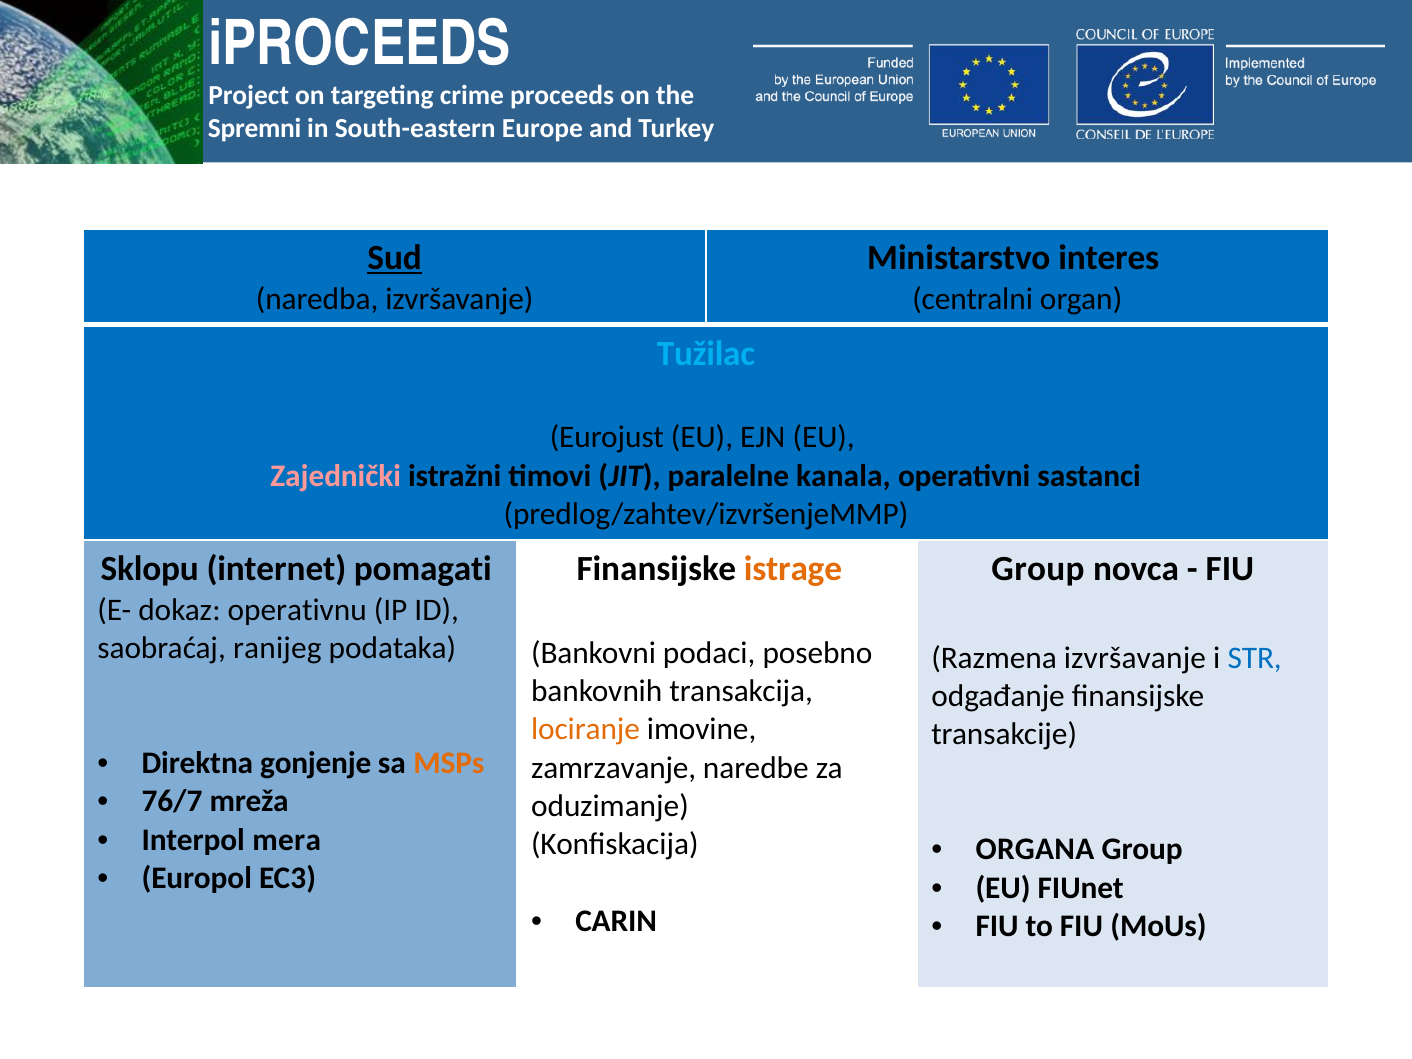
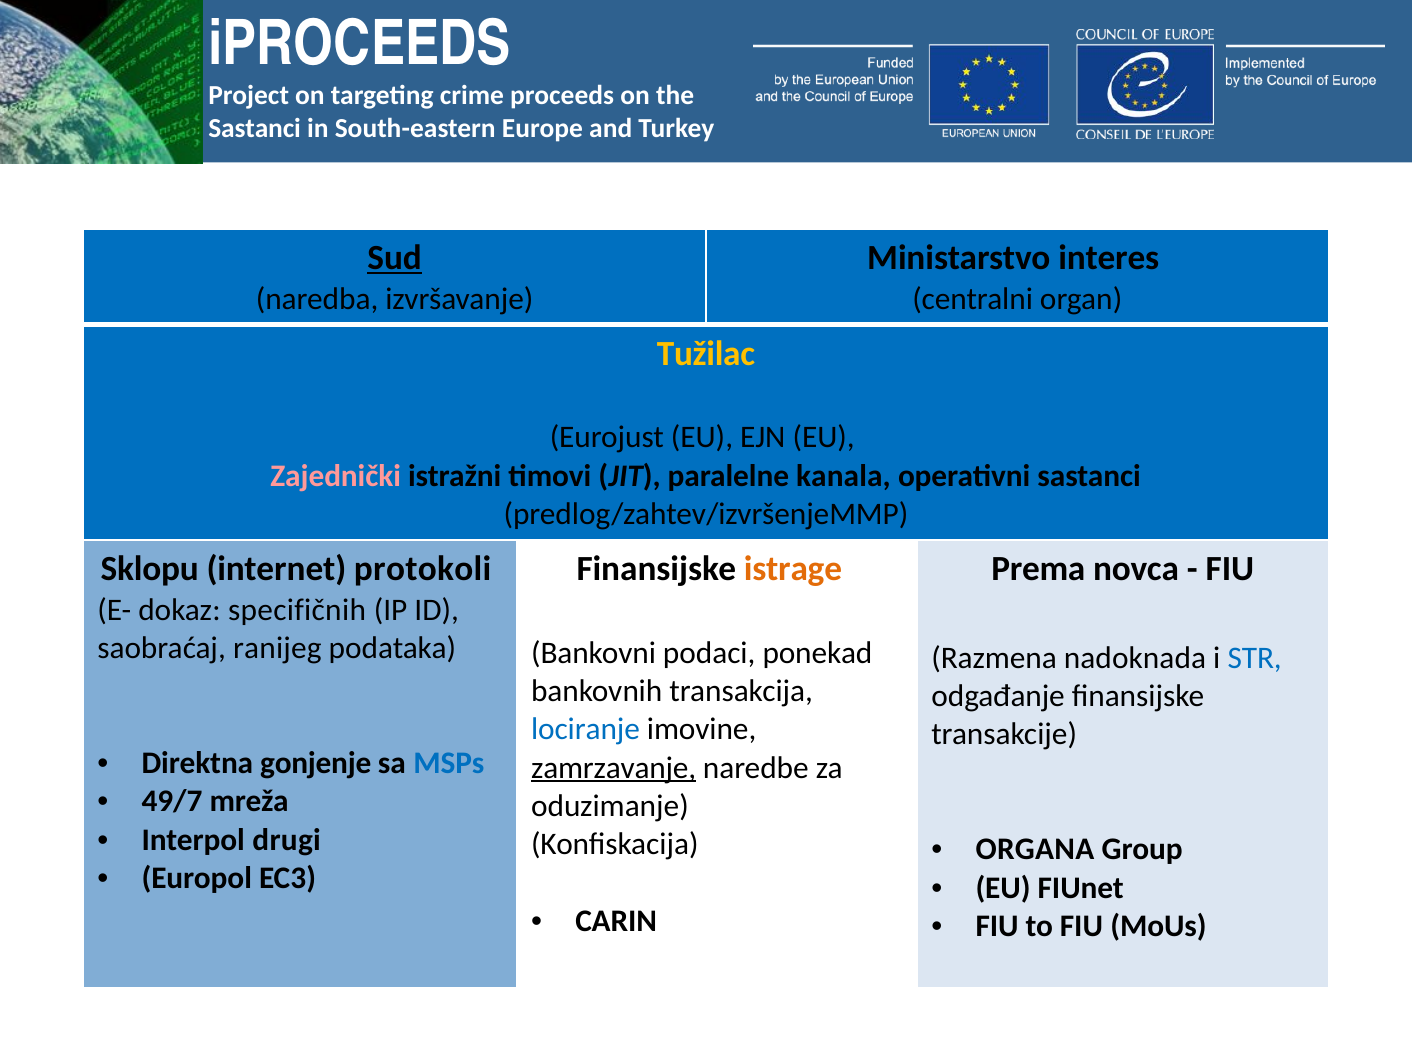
Spremni: Spremni -> Sastanci (255, 128)
Tužilac colour: light blue -> yellow (706, 354)
pomagati: pomagati -> protokoli (423, 569)
Group: Group -> Prema (1038, 569)
operativnu: operativnu -> specifičnih (297, 610)
posebno: posebno -> ponekad (817, 653)
Razmena izvršavanje: izvršavanje -> nadoknada (1135, 658)
lociranje colour: orange -> blue (585, 729)
MSPs colour: orange -> blue (449, 763)
zamrzavanje underline: none -> present (614, 768)
76/7: 76/7 -> 49/7 (172, 801)
mera: mera -> drugi (287, 840)
